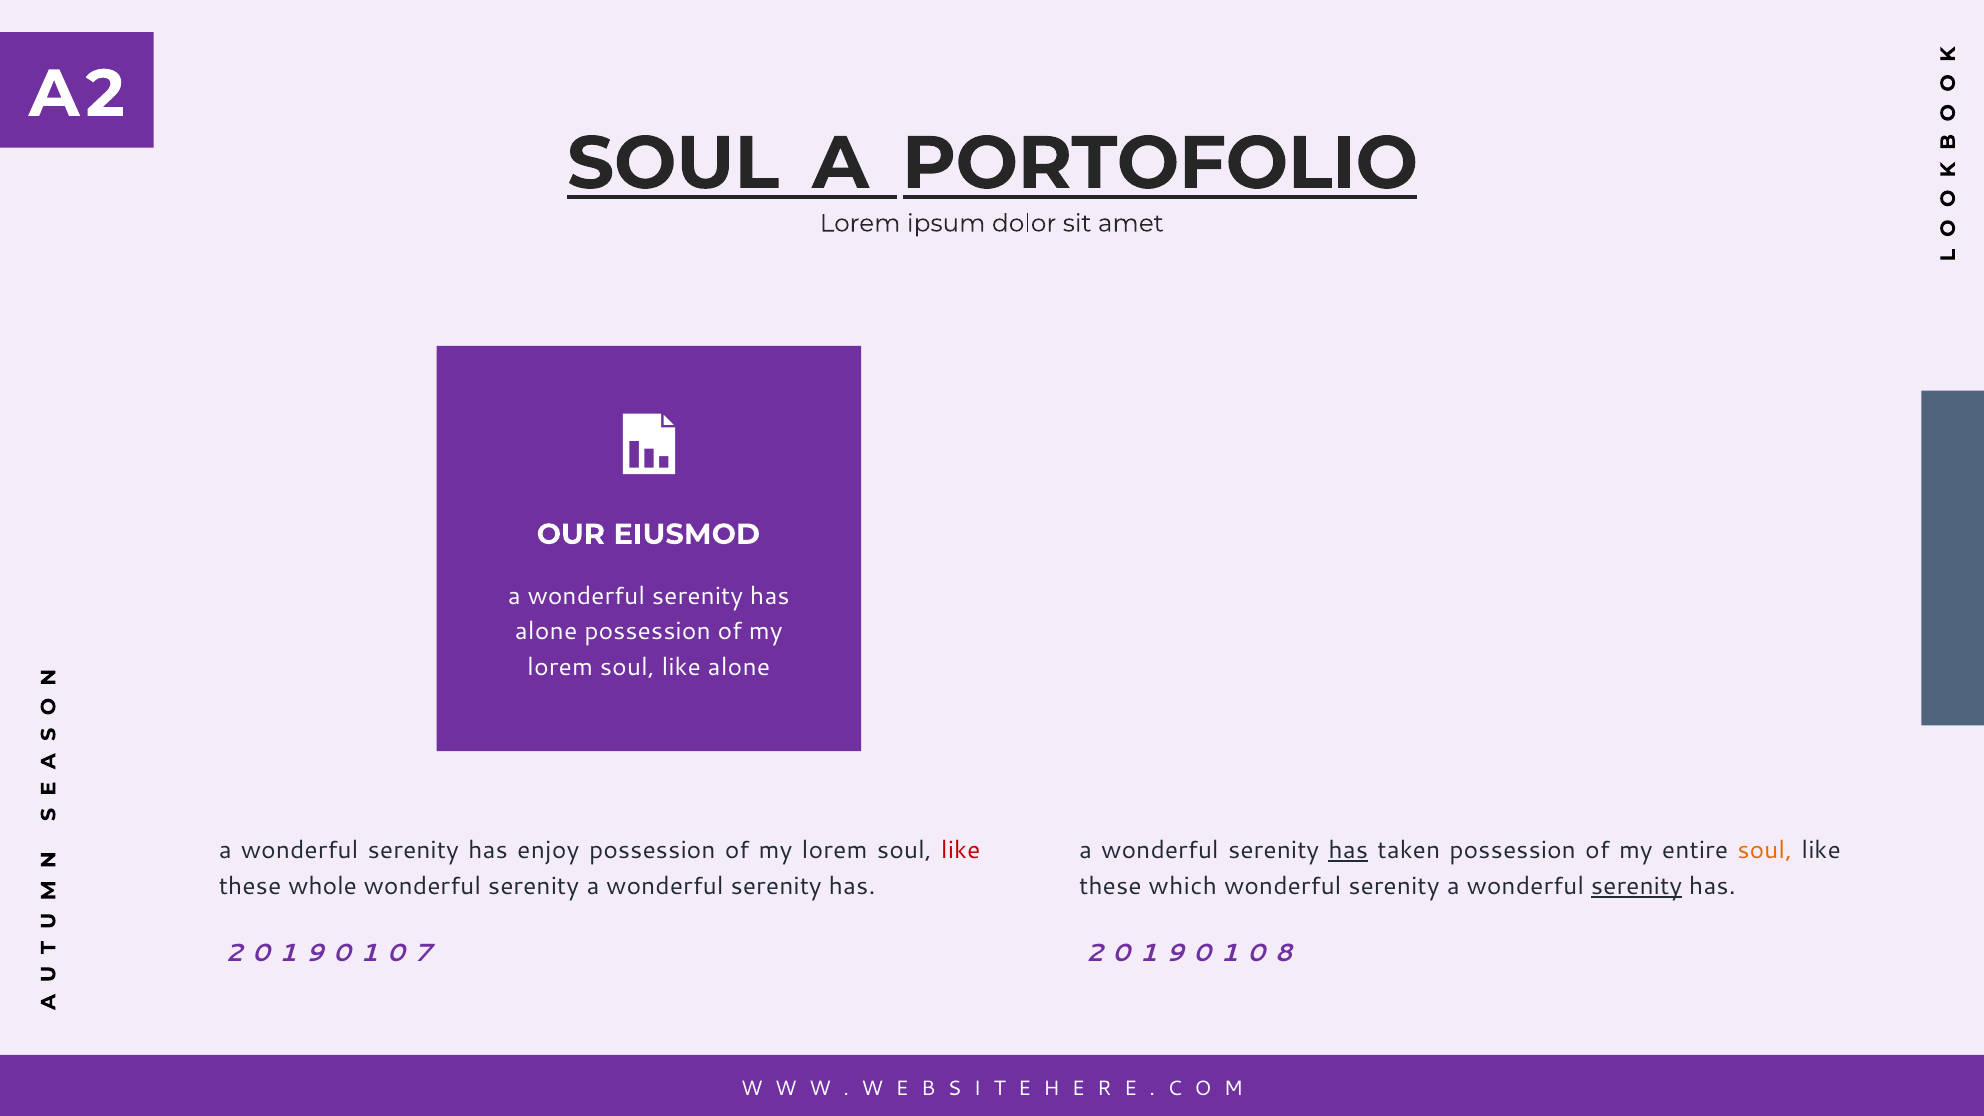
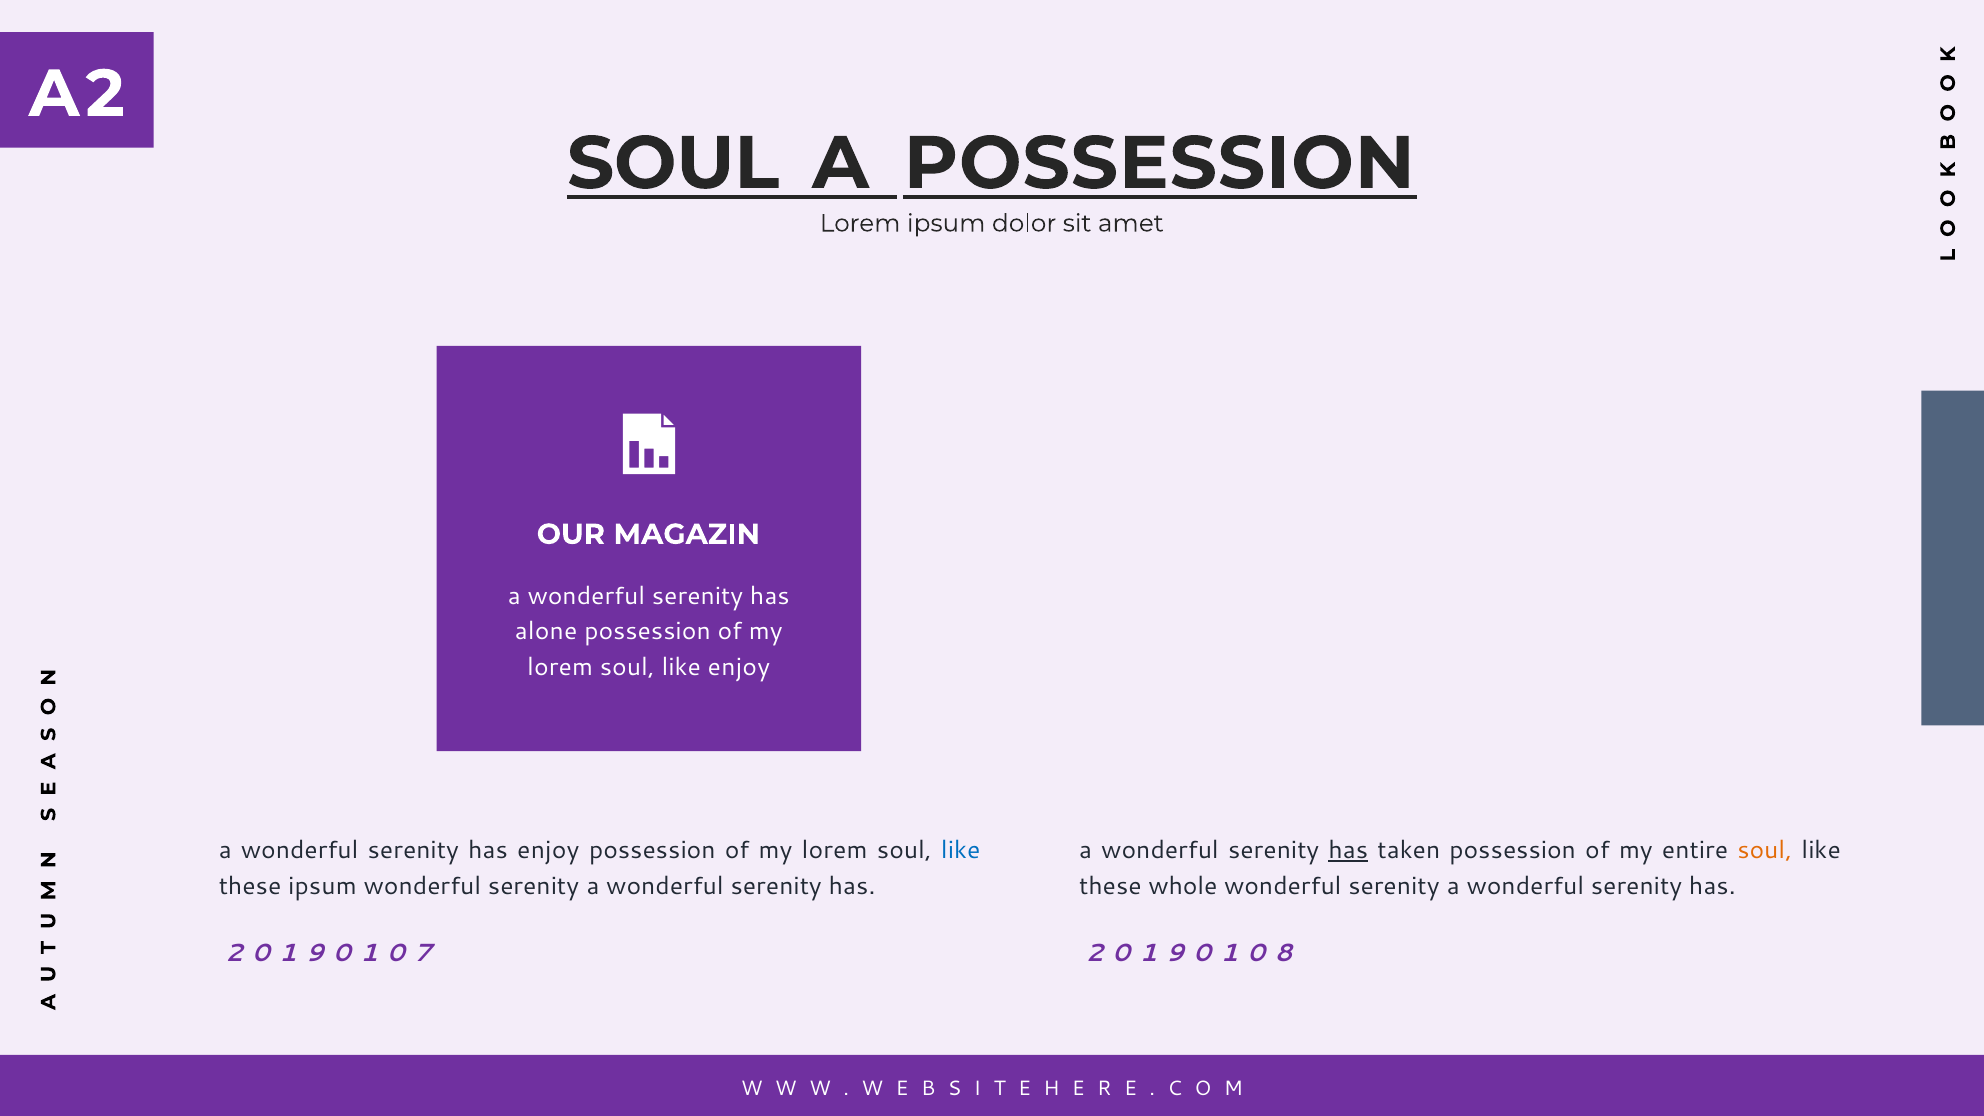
A PORTOFOLIO: PORTOFOLIO -> POSSESSION (1159, 163)
EIUSMOD: EIUSMOD -> MAGAZIN (687, 534)
like alone: alone -> enjoy (739, 667)
like colour: red -> blue (961, 851)
these whole: whole -> ipsum (322, 886)
which: which -> whole (1183, 886)
serenity underline: present -> none (1637, 886)
